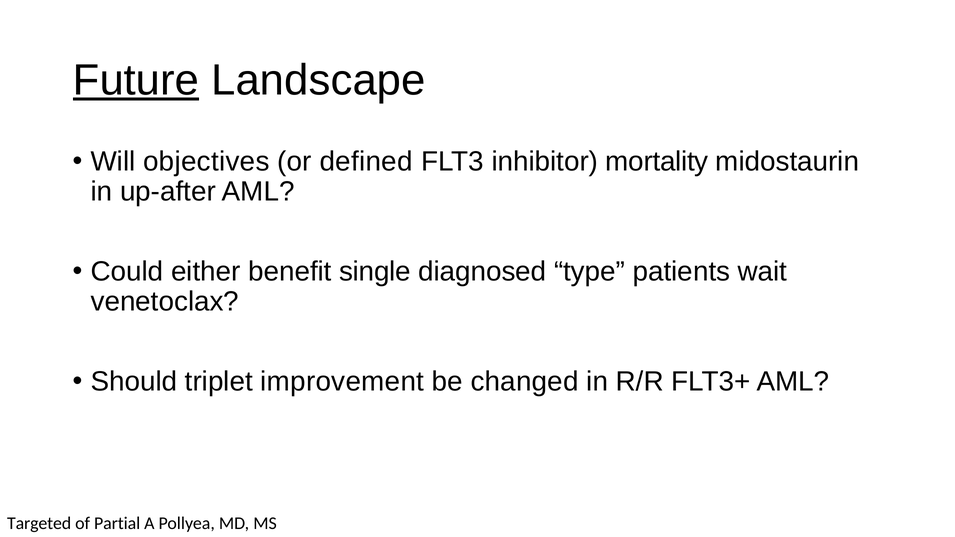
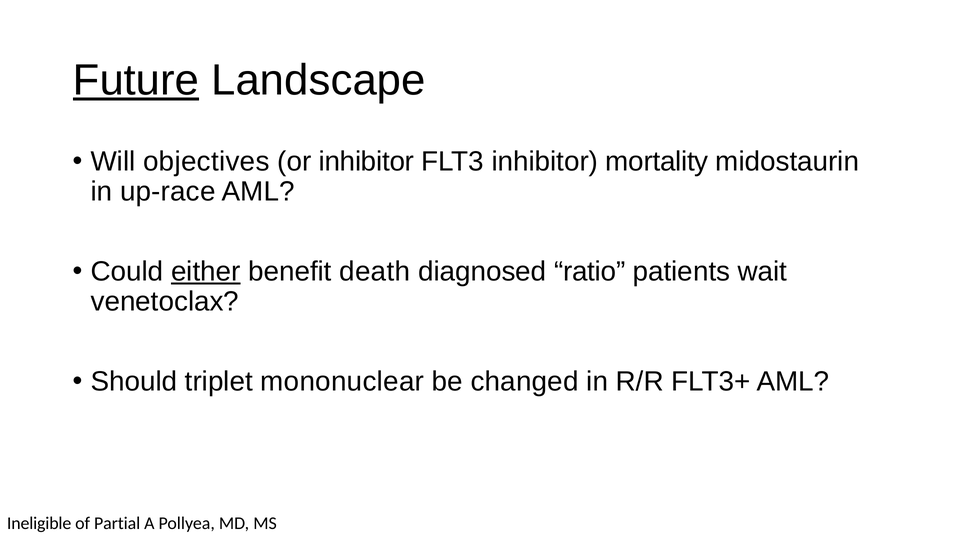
or defined: defined -> inhibitor (366, 161)
up-after: up-after -> up-race (168, 192)
either underline: none -> present (206, 272)
single: single -> death (375, 272)
type: type -> ratio (590, 272)
improvement: improvement -> mononuclear (342, 382)
Targeted: Targeted -> Ineligible (39, 524)
